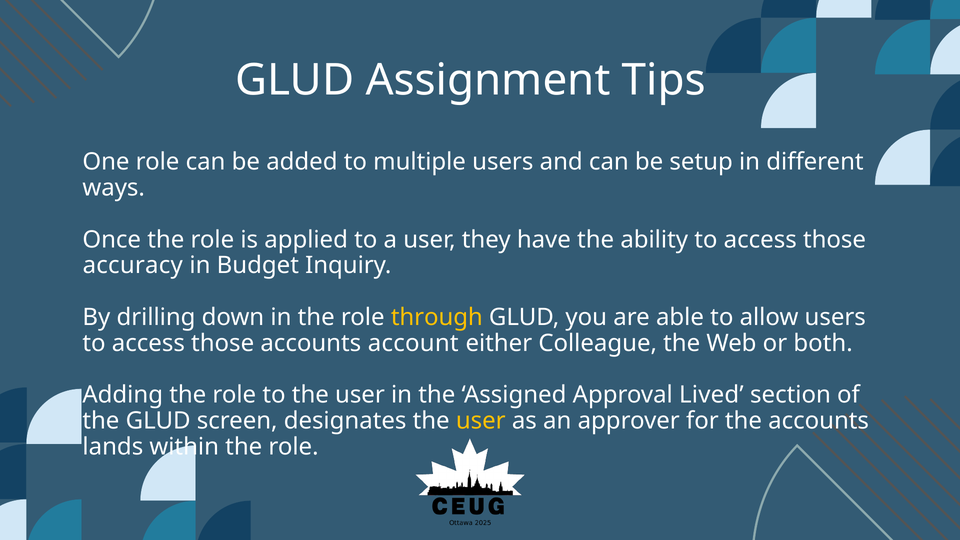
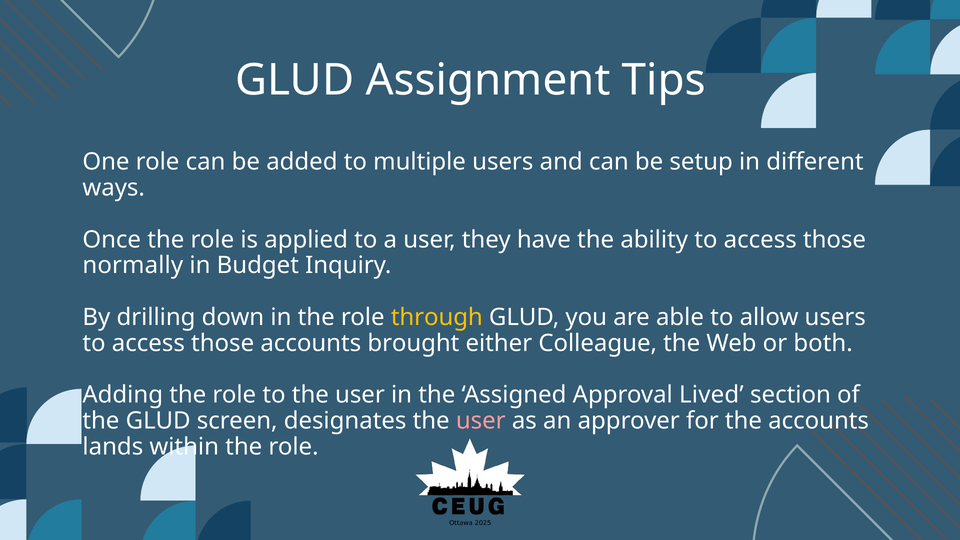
accuracy: accuracy -> normally (133, 266)
account: account -> brought (413, 343)
user colour: yellow -> pink (481, 421)
